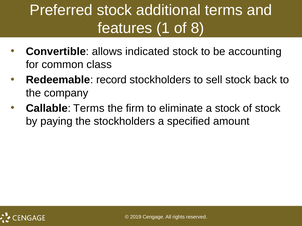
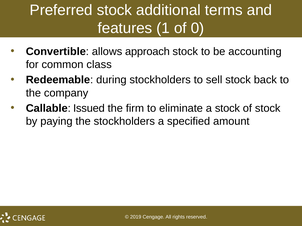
8: 8 -> 0 (197, 28)
indicated: indicated -> approach (147, 52)
record: record -> during (111, 80)
Callable Terms: Terms -> Issued (89, 108)
